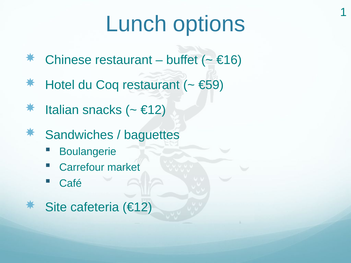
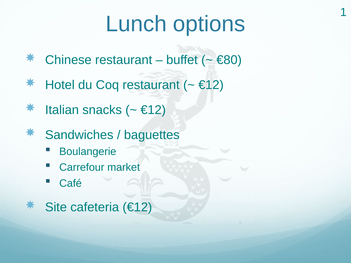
€16: €16 -> €80 (229, 60)
€59: €59 -> €12 (211, 85)
